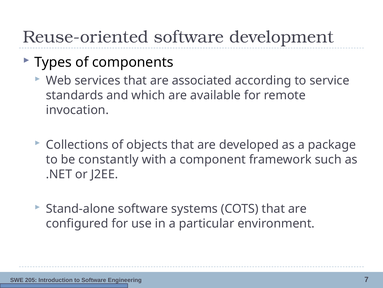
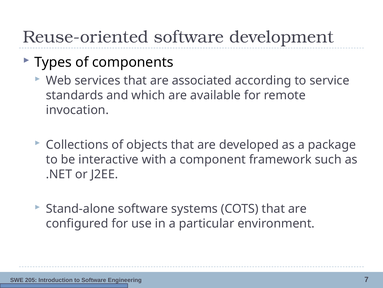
constantly: constantly -> interactive (109, 159)
